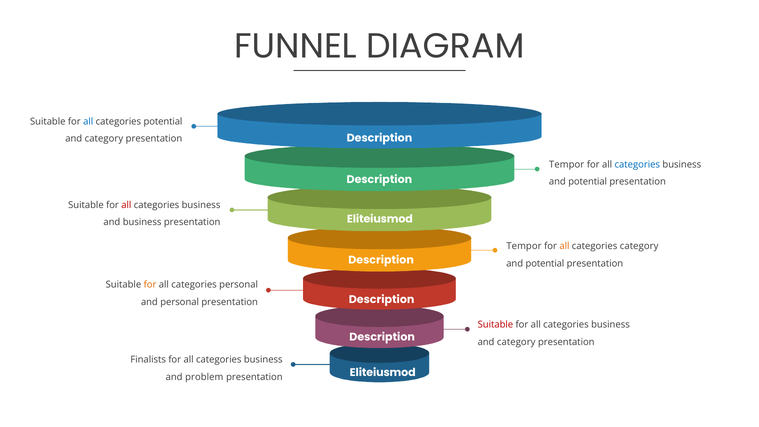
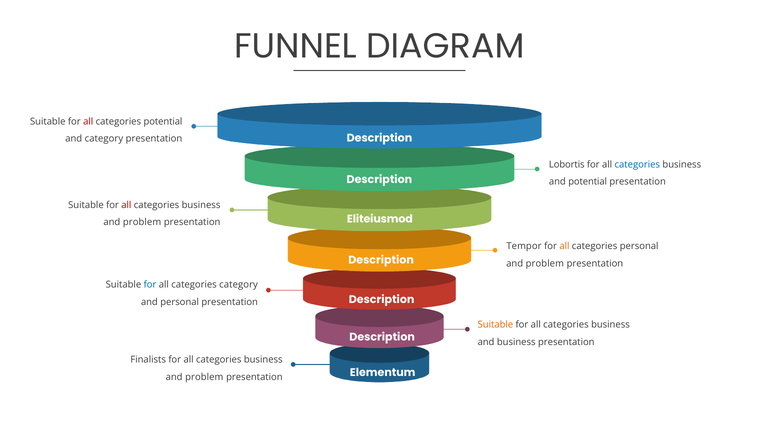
all colour: blue -> red (88, 122)
Tempor: Tempor -> Lobortis (567, 165)
business: business -> problem (142, 222)
categories category: category -> personal (639, 246)
potential: potential -> problem (545, 263)
for colour: orange -> blue (150, 285)
categories personal: personal -> category (239, 285)
Suitable colour: red -> orange (495, 325)
category: category -> business (516, 342)
Eliteiusmod: Eliteiusmod -> Elementum (383, 372)
